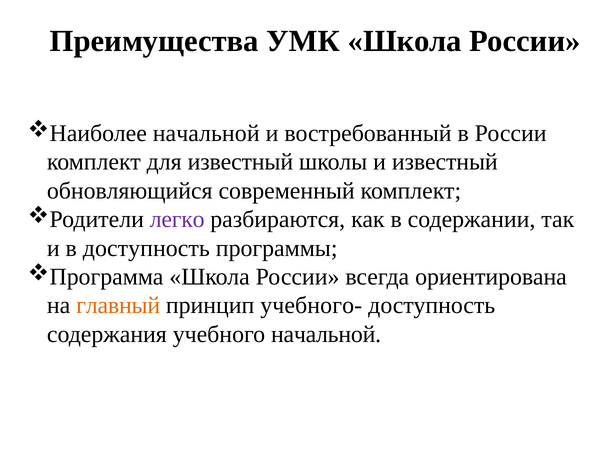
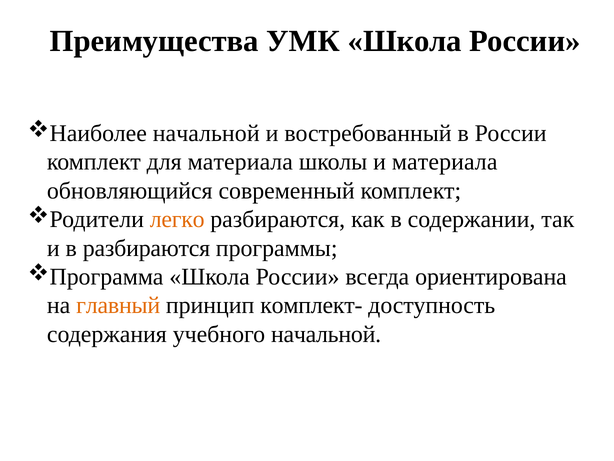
для известный: известный -> материала (240, 162)
и известный: известный -> материала (445, 162)
легко colour: purple -> orange (177, 219)
в доступность: доступность -> разбираются (146, 248)
учебного-: учебного- -> комплект- (311, 305)
